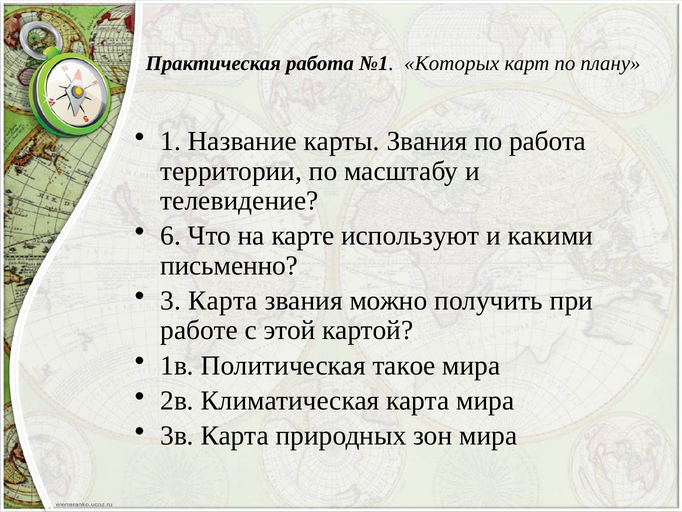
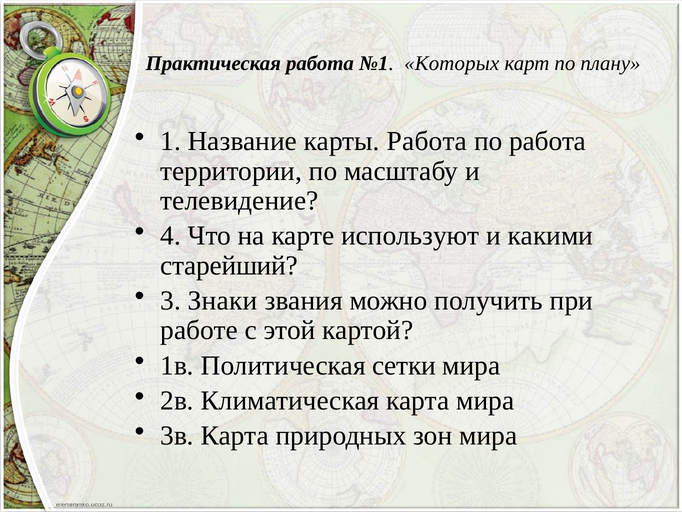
карты Звания: Звания -> Работа (427, 141)
6: 6 -> 4 (171, 236)
письменно: письменно -> старейший (229, 265)
3 Карта: Карта -> Знаки (223, 300)
такое: такое -> сетки (404, 365)
